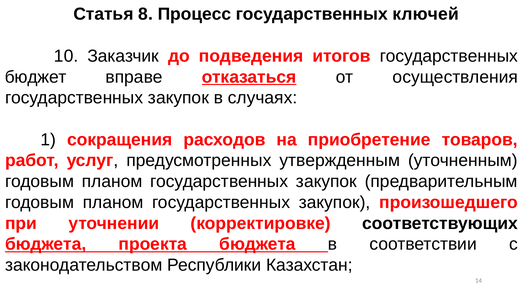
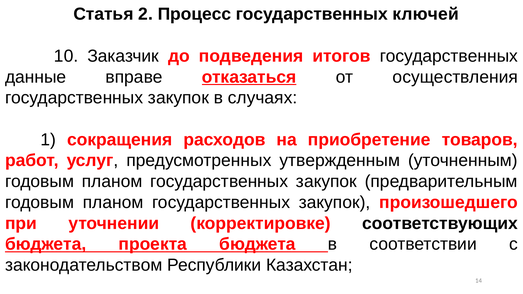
8: 8 -> 2 (146, 14)
бюджет: бюджет -> данные (36, 77)
